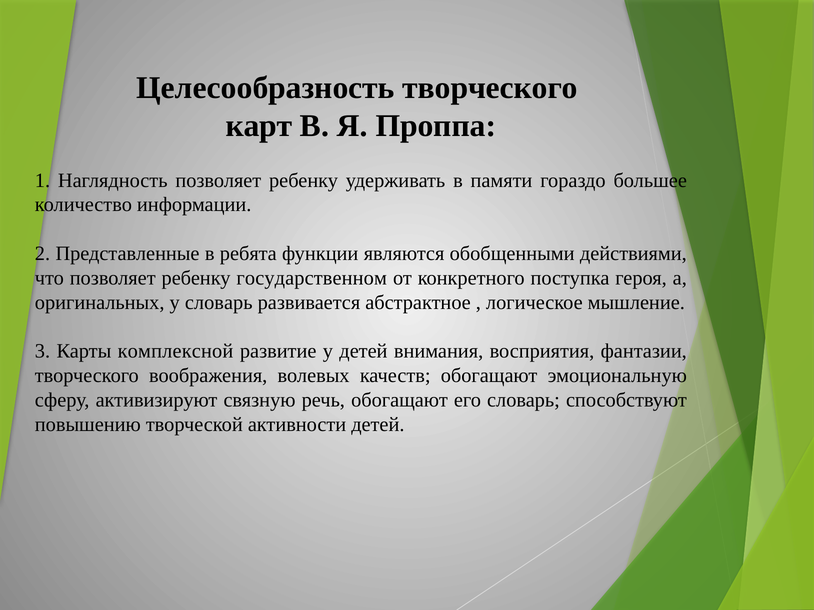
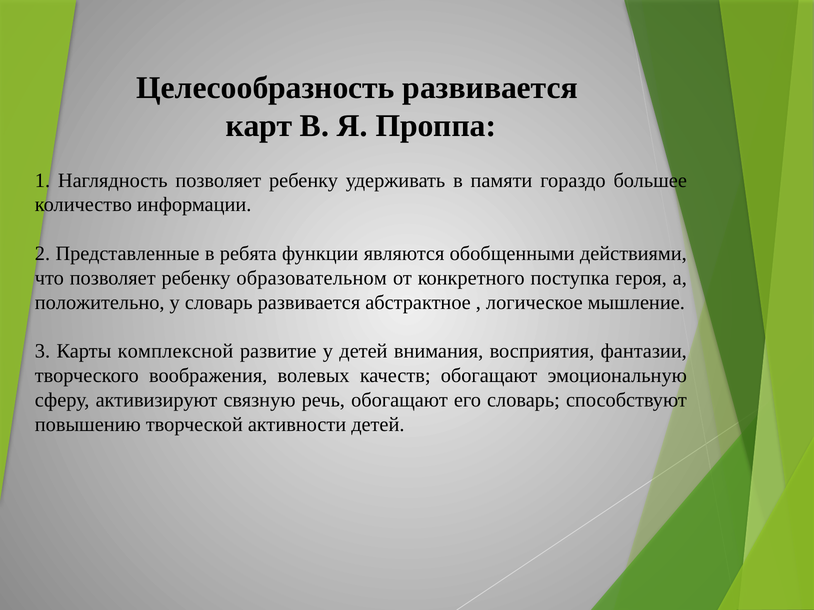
Целесообразность творческого: творческого -> развивается (490, 88)
государственном: государственном -> образовательном (312, 278)
оригинальных: оригинальных -> положительно (100, 303)
